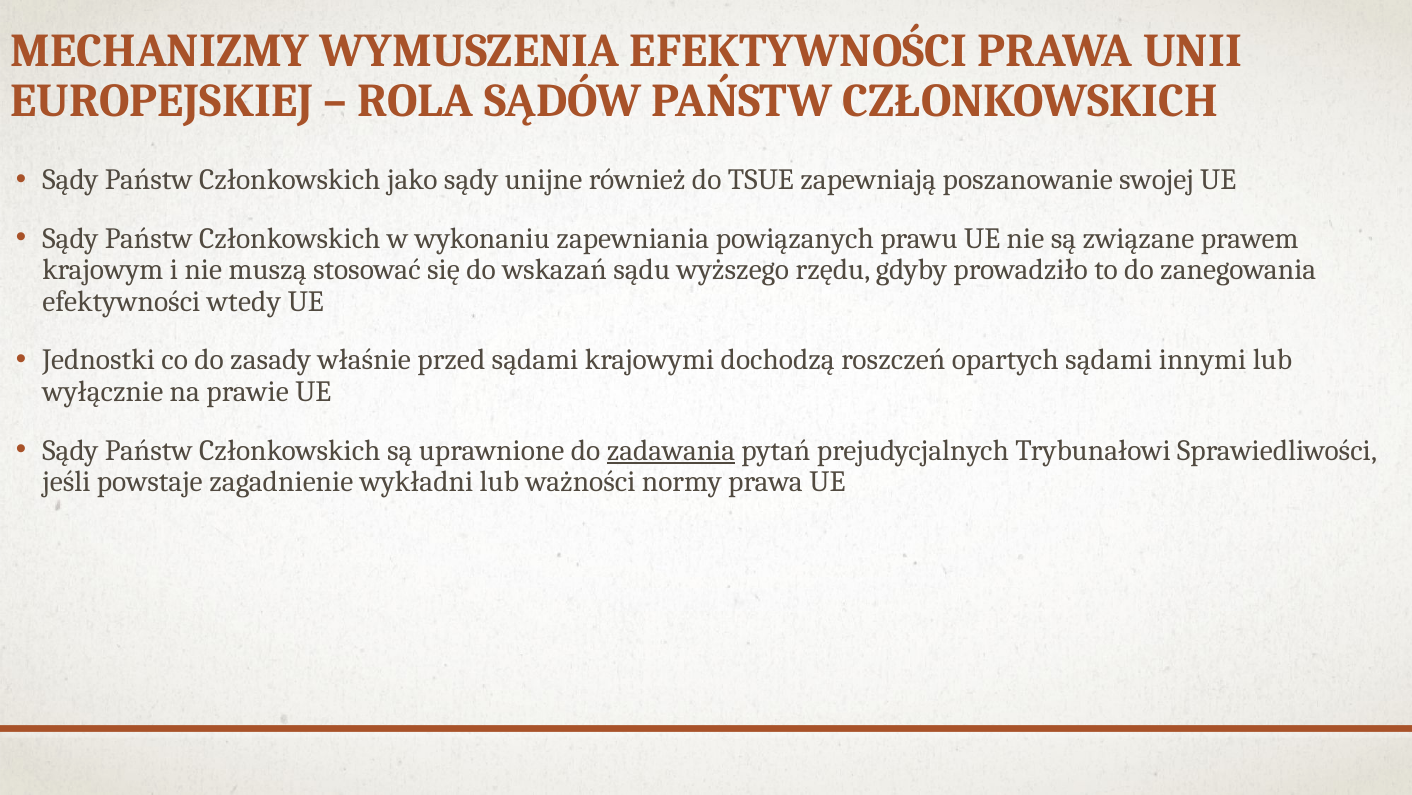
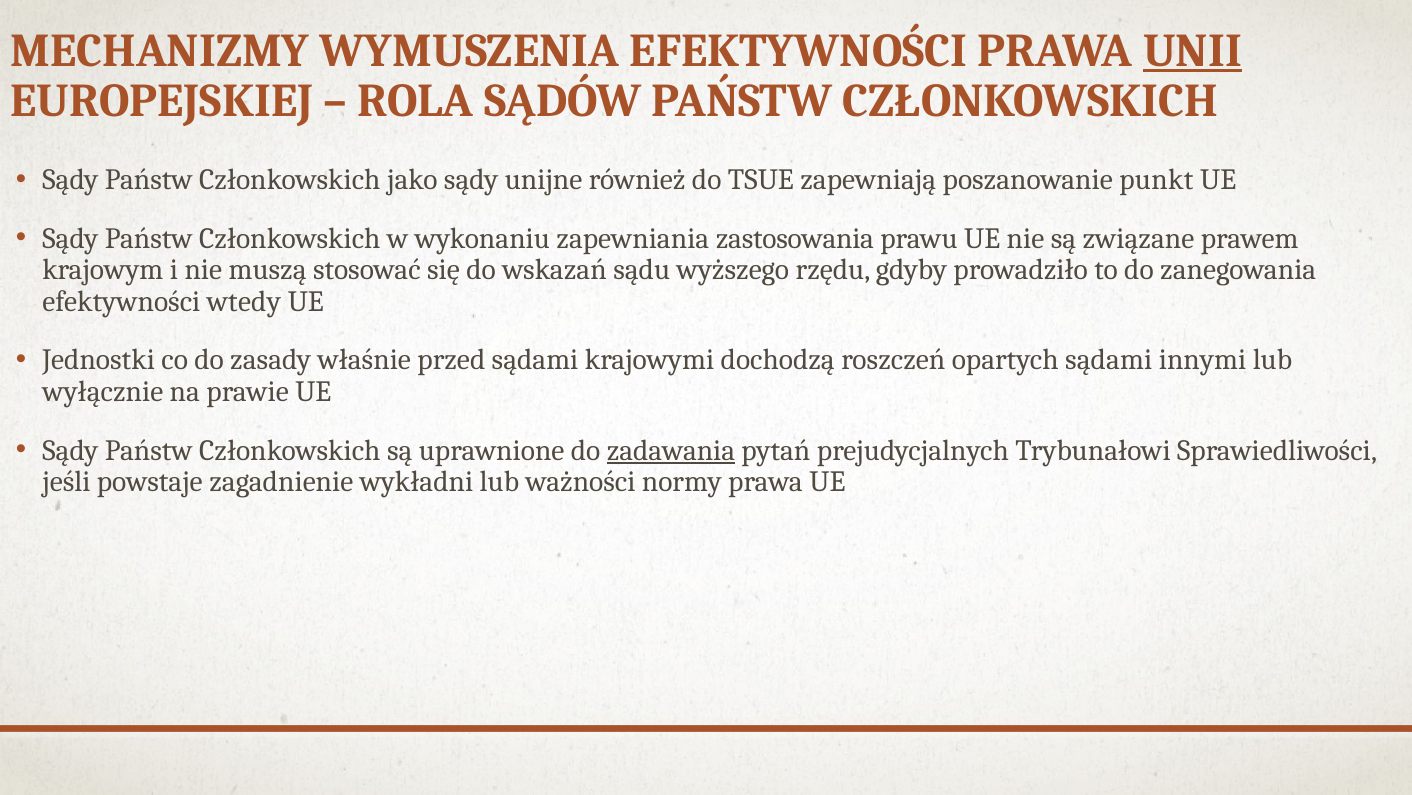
UNII underline: none -> present (1192, 50)
swojej: swojej -> punkt (1156, 180)
powiązanych: powiązanych -> zastosowania (795, 238)
